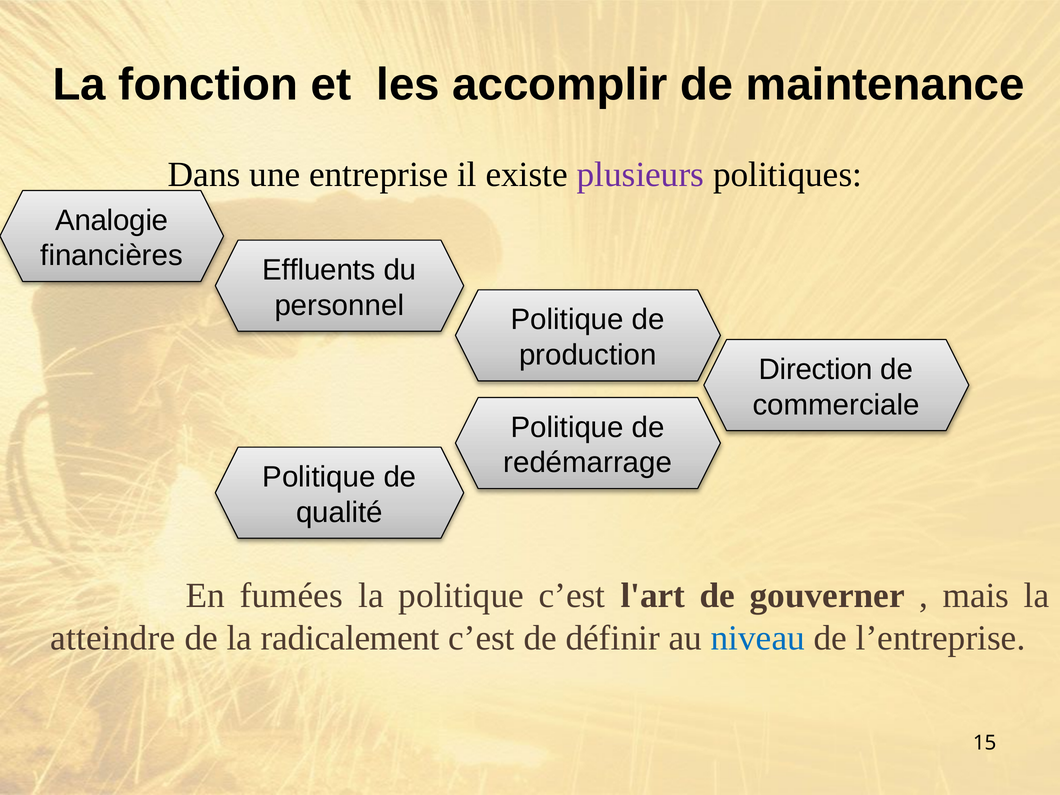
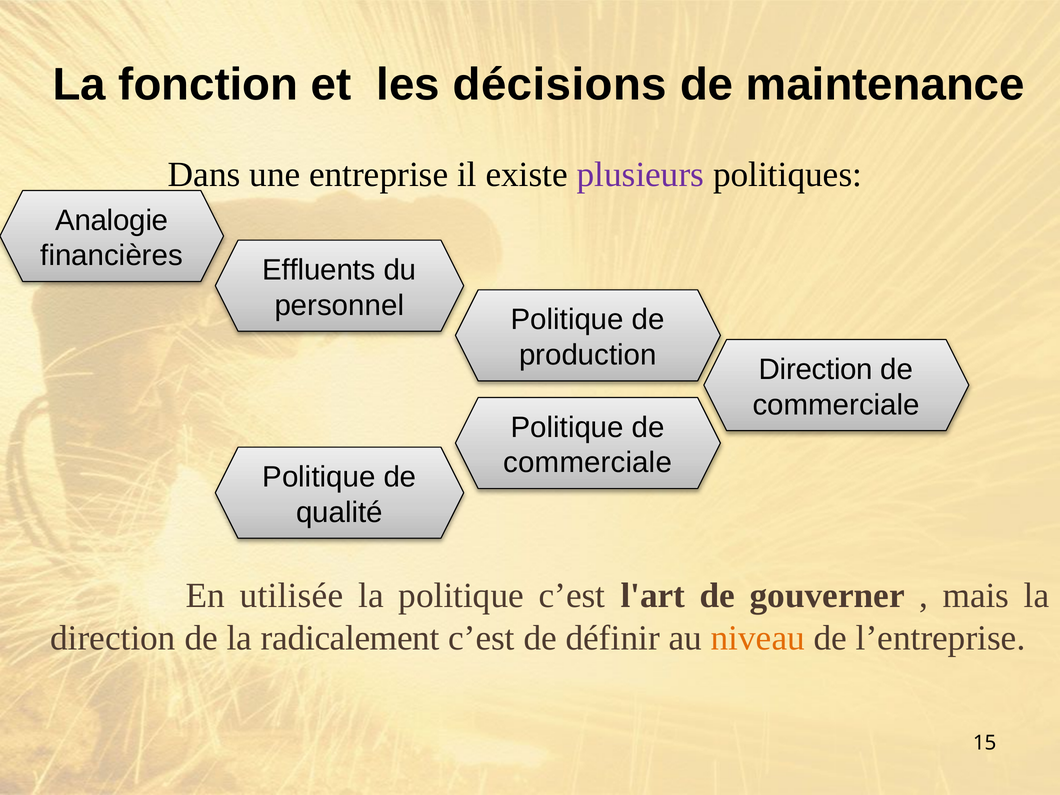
accomplir: accomplir -> décisions (560, 85)
redémarrage: redémarrage -> commerciale (588, 463)
fumées: fumées -> utilisée (291, 596)
atteindre: atteindre -> direction (113, 638)
niveau colour: blue -> orange (758, 638)
